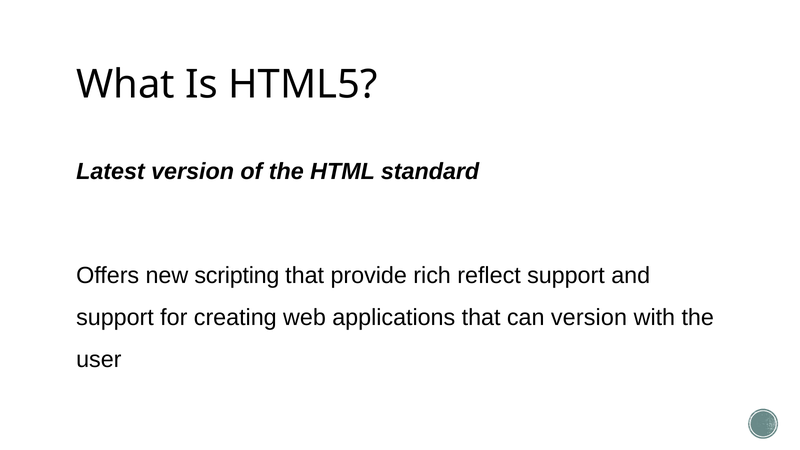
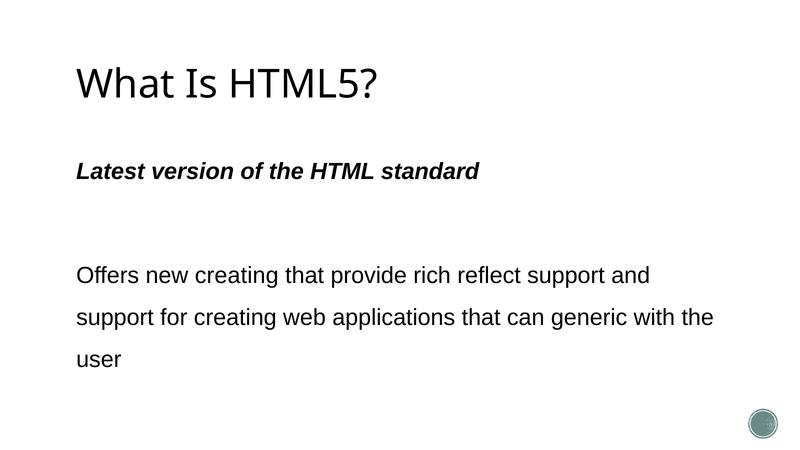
new scripting: scripting -> creating (237, 276)
can version: version -> generic (589, 317)
